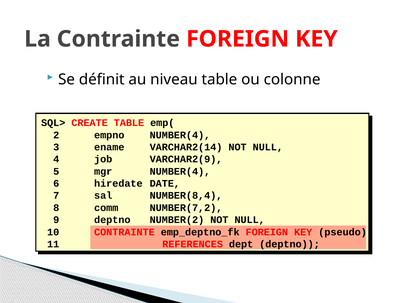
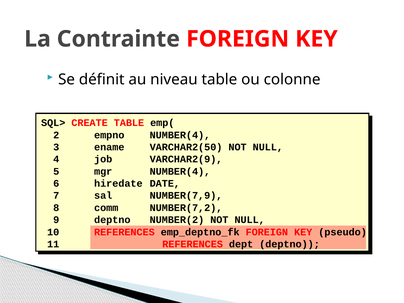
VARCHAR2(14: VARCHAR2(14 -> VARCHAR2(50 (186, 147)
NUMBER(8,4: NUMBER(8,4 -> NUMBER(7,9 (186, 196)
10 CONTRAINTE: CONTRAINTE -> REFERENCES (124, 232)
